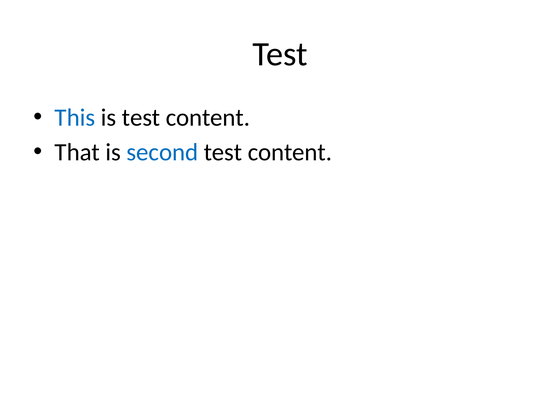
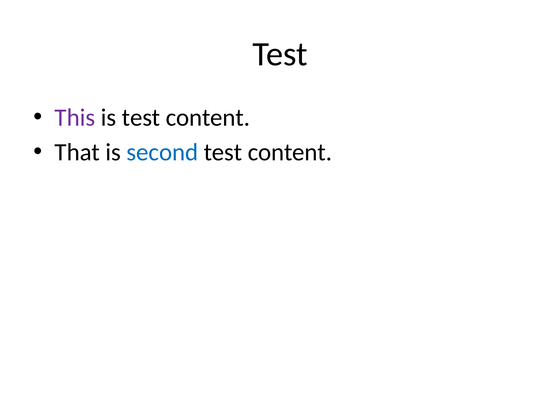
This colour: blue -> purple (75, 117)
